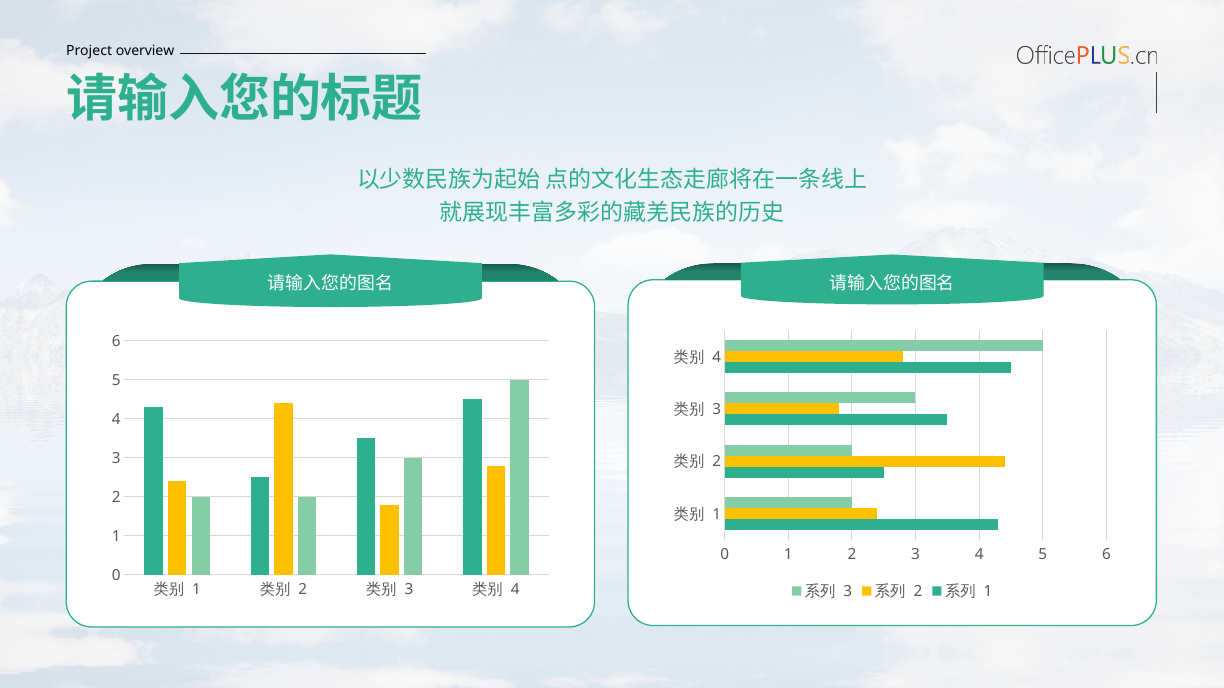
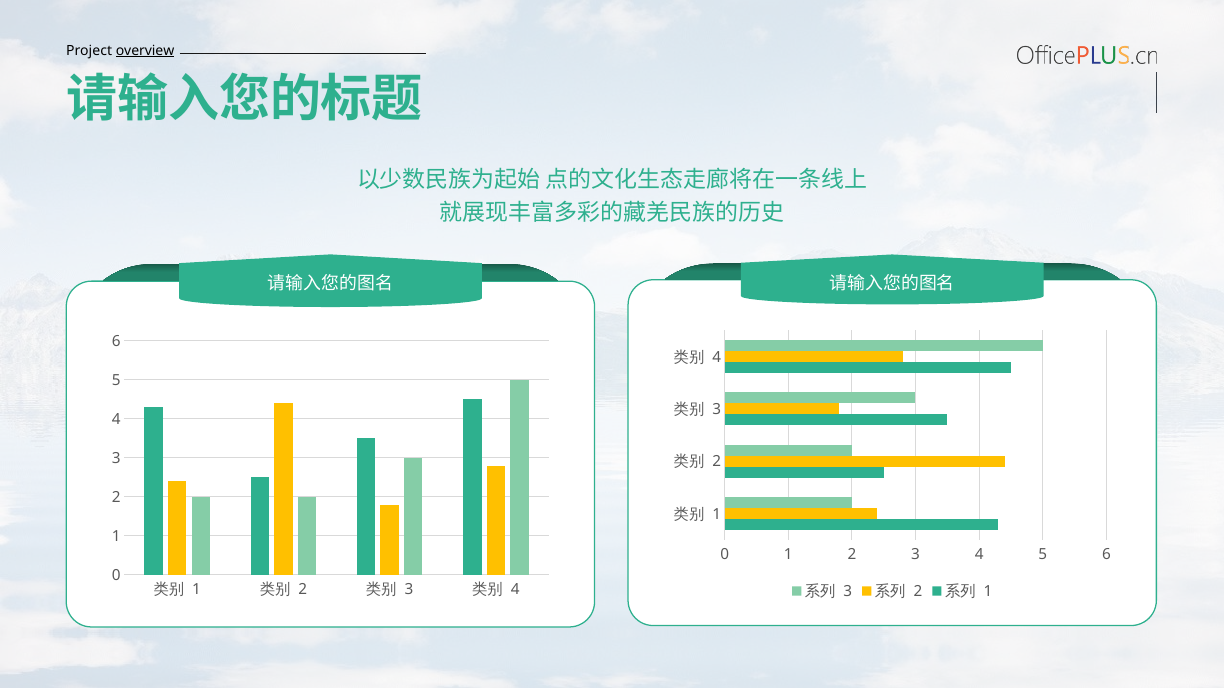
overview underline: none -> present (145, 51)
